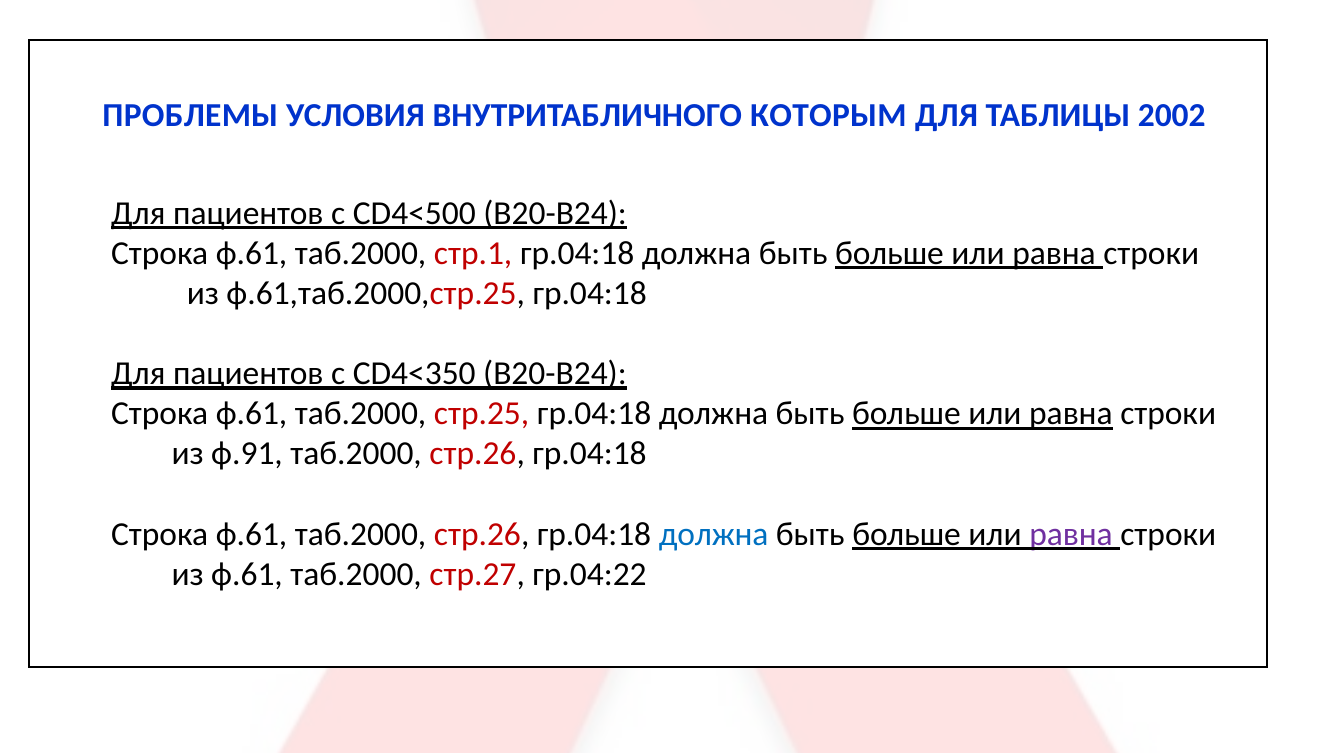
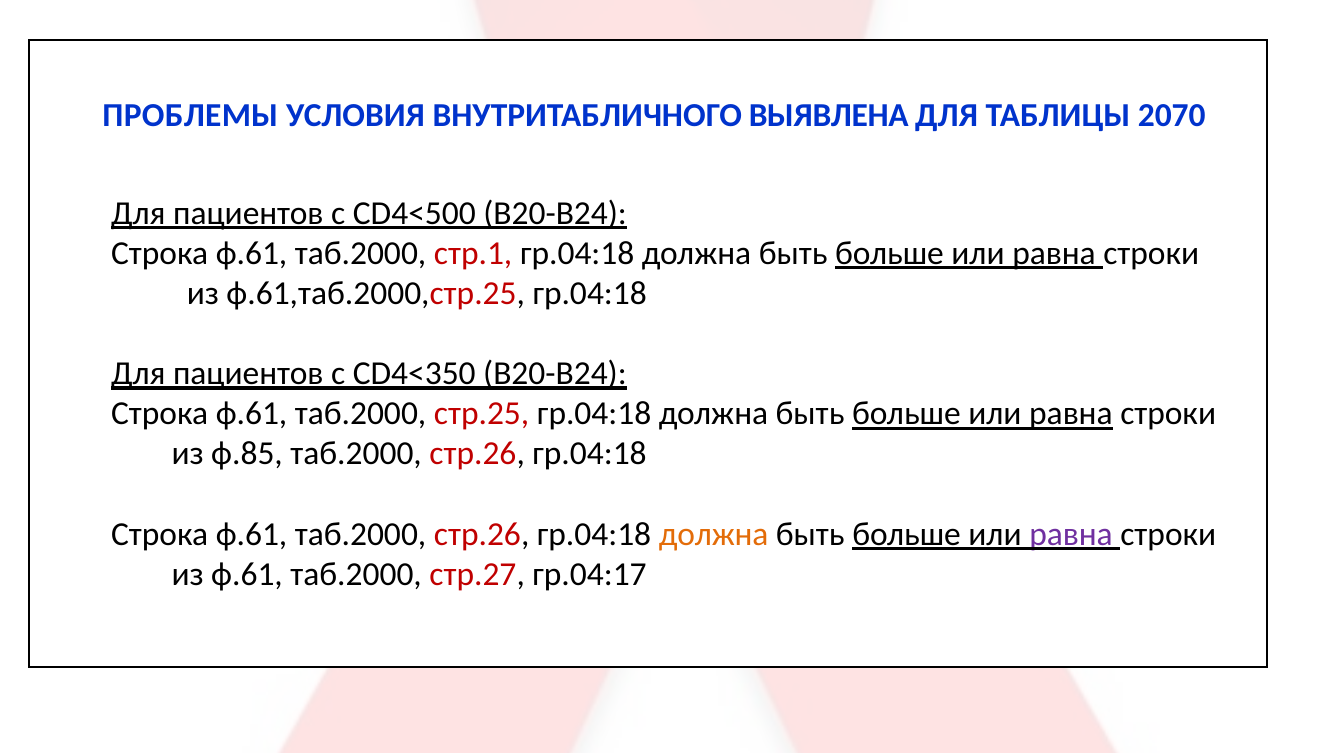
КОТОРЫМ: КОТОРЫМ -> ВЫЯВЛЕНА (829, 115)
2002: 2002 -> 2070 (1172, 115)
ф.91: ф.91 -> ф.85 (247, 454)
должна colour: blue -> orange (714, 534)
гр.04:22: гр.04:22 -> гр.04:17 (590, 575)
